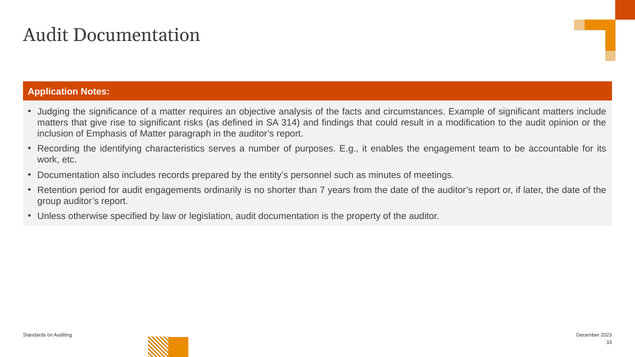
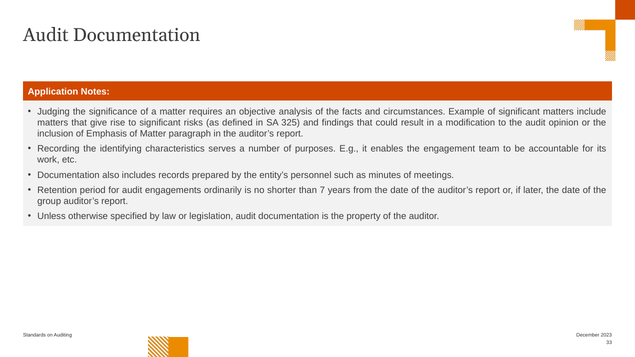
314: 314 -> 325 (291, 123)
